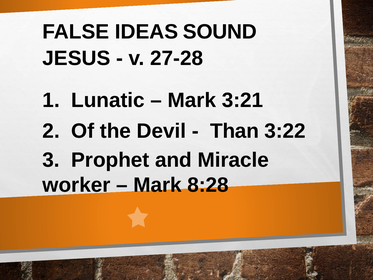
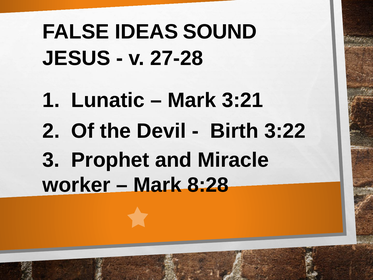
Than: Than -> Birth (234, 131)
